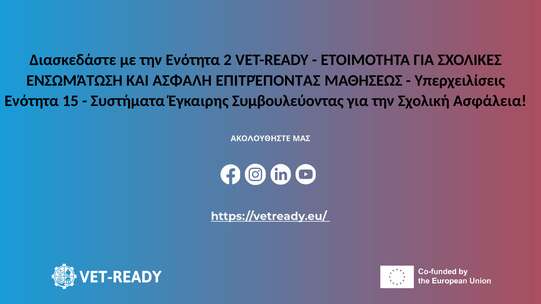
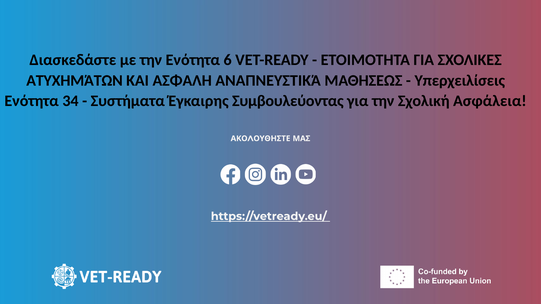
2: 2 -> 6 (228, 60)
ΕΝΣΩΜΆΤΩΣΗ: ΕΝΣΩΜΆΤΩΣΗ -> ΑΤΥΧΗΜΆΤΩΝ (74, 81)
ΕΠΙΤΡΈΠΟΝΤΑΣ: ΕΠΙΤΡΈΠΟΝΤΑΣ -> ΑΝΑΠΝΕΥΣΤΙΚΆ (268, 81)
15: 15 -> 34 (70, 101)
